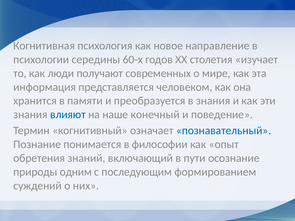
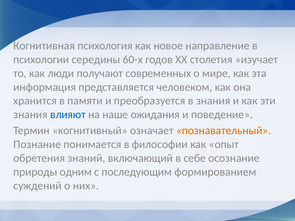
конечный: конечный -> ожидания (155, 115)
познавательный colour: blue -> orange (224, 131)
пути: пути -> себе (195, 158)
